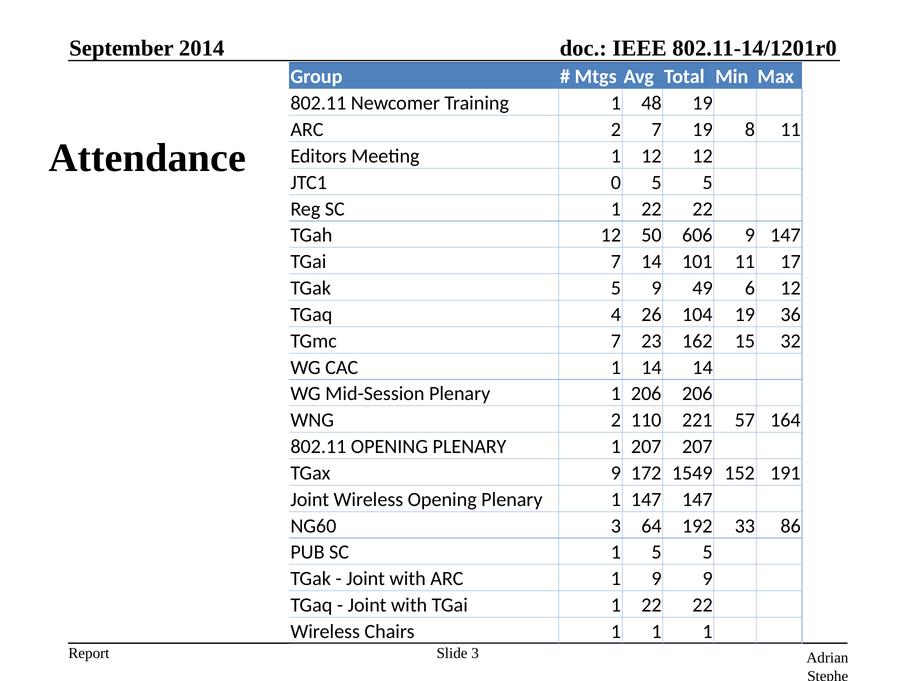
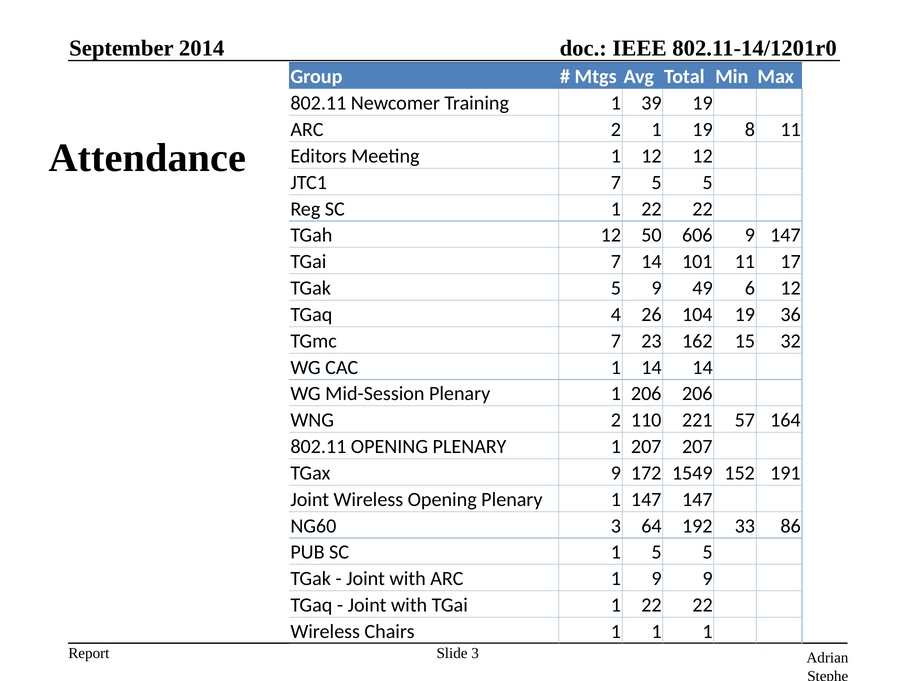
48: 48 -> 39 (651, 103)
2 7: 7 -> 1 (657, 130)
JTC1 0: 0 -> 7 (616, 182)
